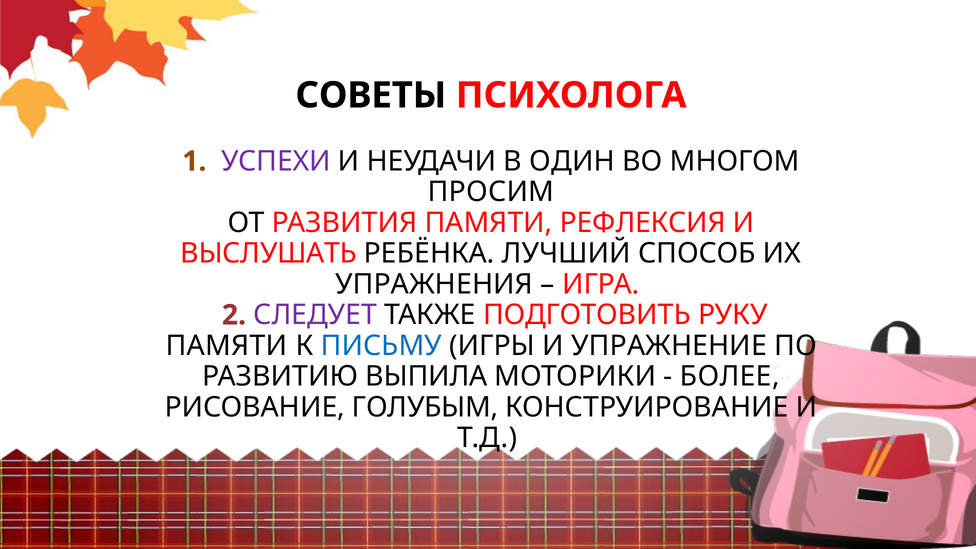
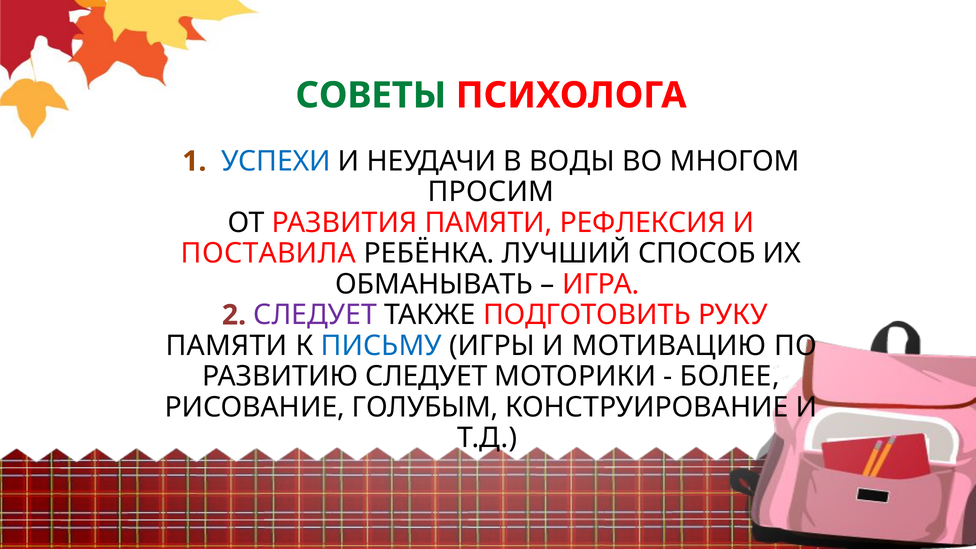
СОВЕТЫ colour: black -> green (371, 95)
УСПЕХИ colour: purple -> blue (276, 161)
ОДИН: ОДИН -> ВОДЫ (572, 161)
ВЫСЛУШАТЬ: ВЫСЛУШАТЬ -> ПОСТАВИЛА (268, 254)
УПРАЖНЕНИЯ: УПРАЖНЕНИЯ -> ОБМАНЫВАТЬ (434, 284)
УПРАЖНЕНИЕ: УПРАЖНЕНИЕ -> МОТИВАЦИЮ (669, 346)
РАЗВИТИЮ ВЫПИЛА: ВЫПИЛА -> СЛЕДУЕТ (426, 377)
